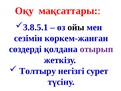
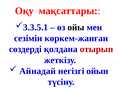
3.8.5.1: 3.8.5.1 -> 3.3.5.1 (36, 27)
отырып colour: purple -> red (96, 49)
Толтыру: Толтыру -> Айнадай (38, 71)
сурет: сурет -> ойын (97, 71)
